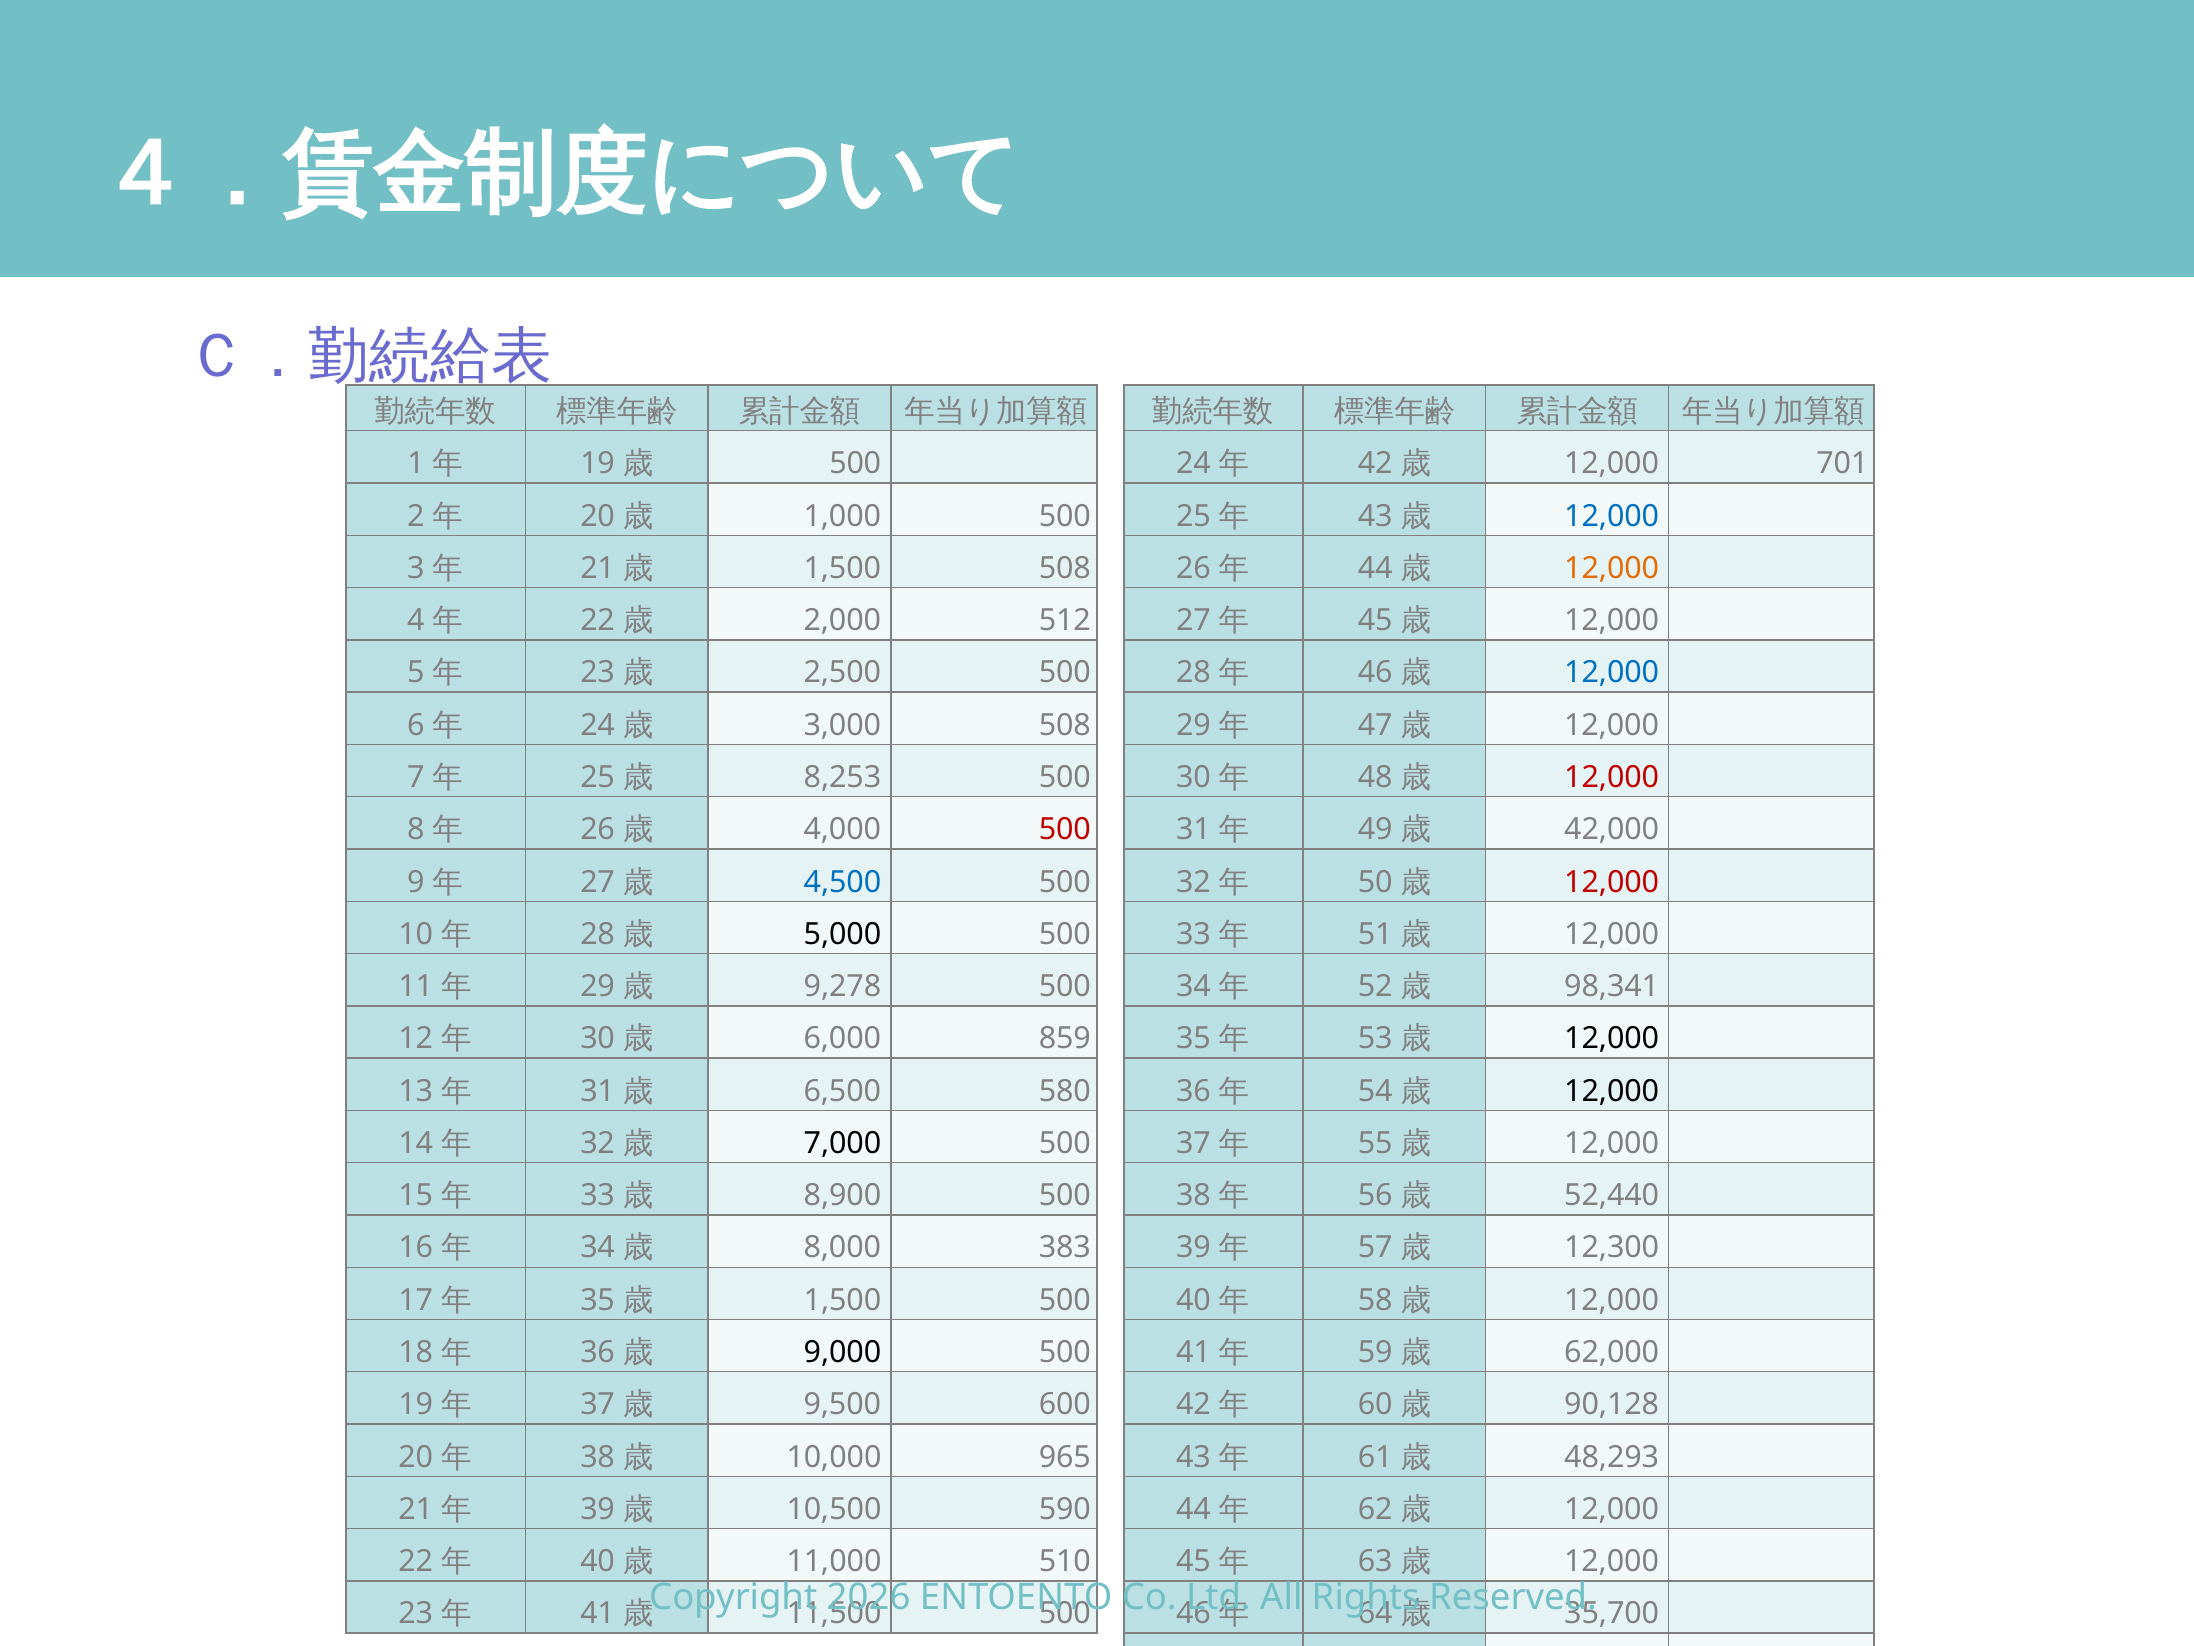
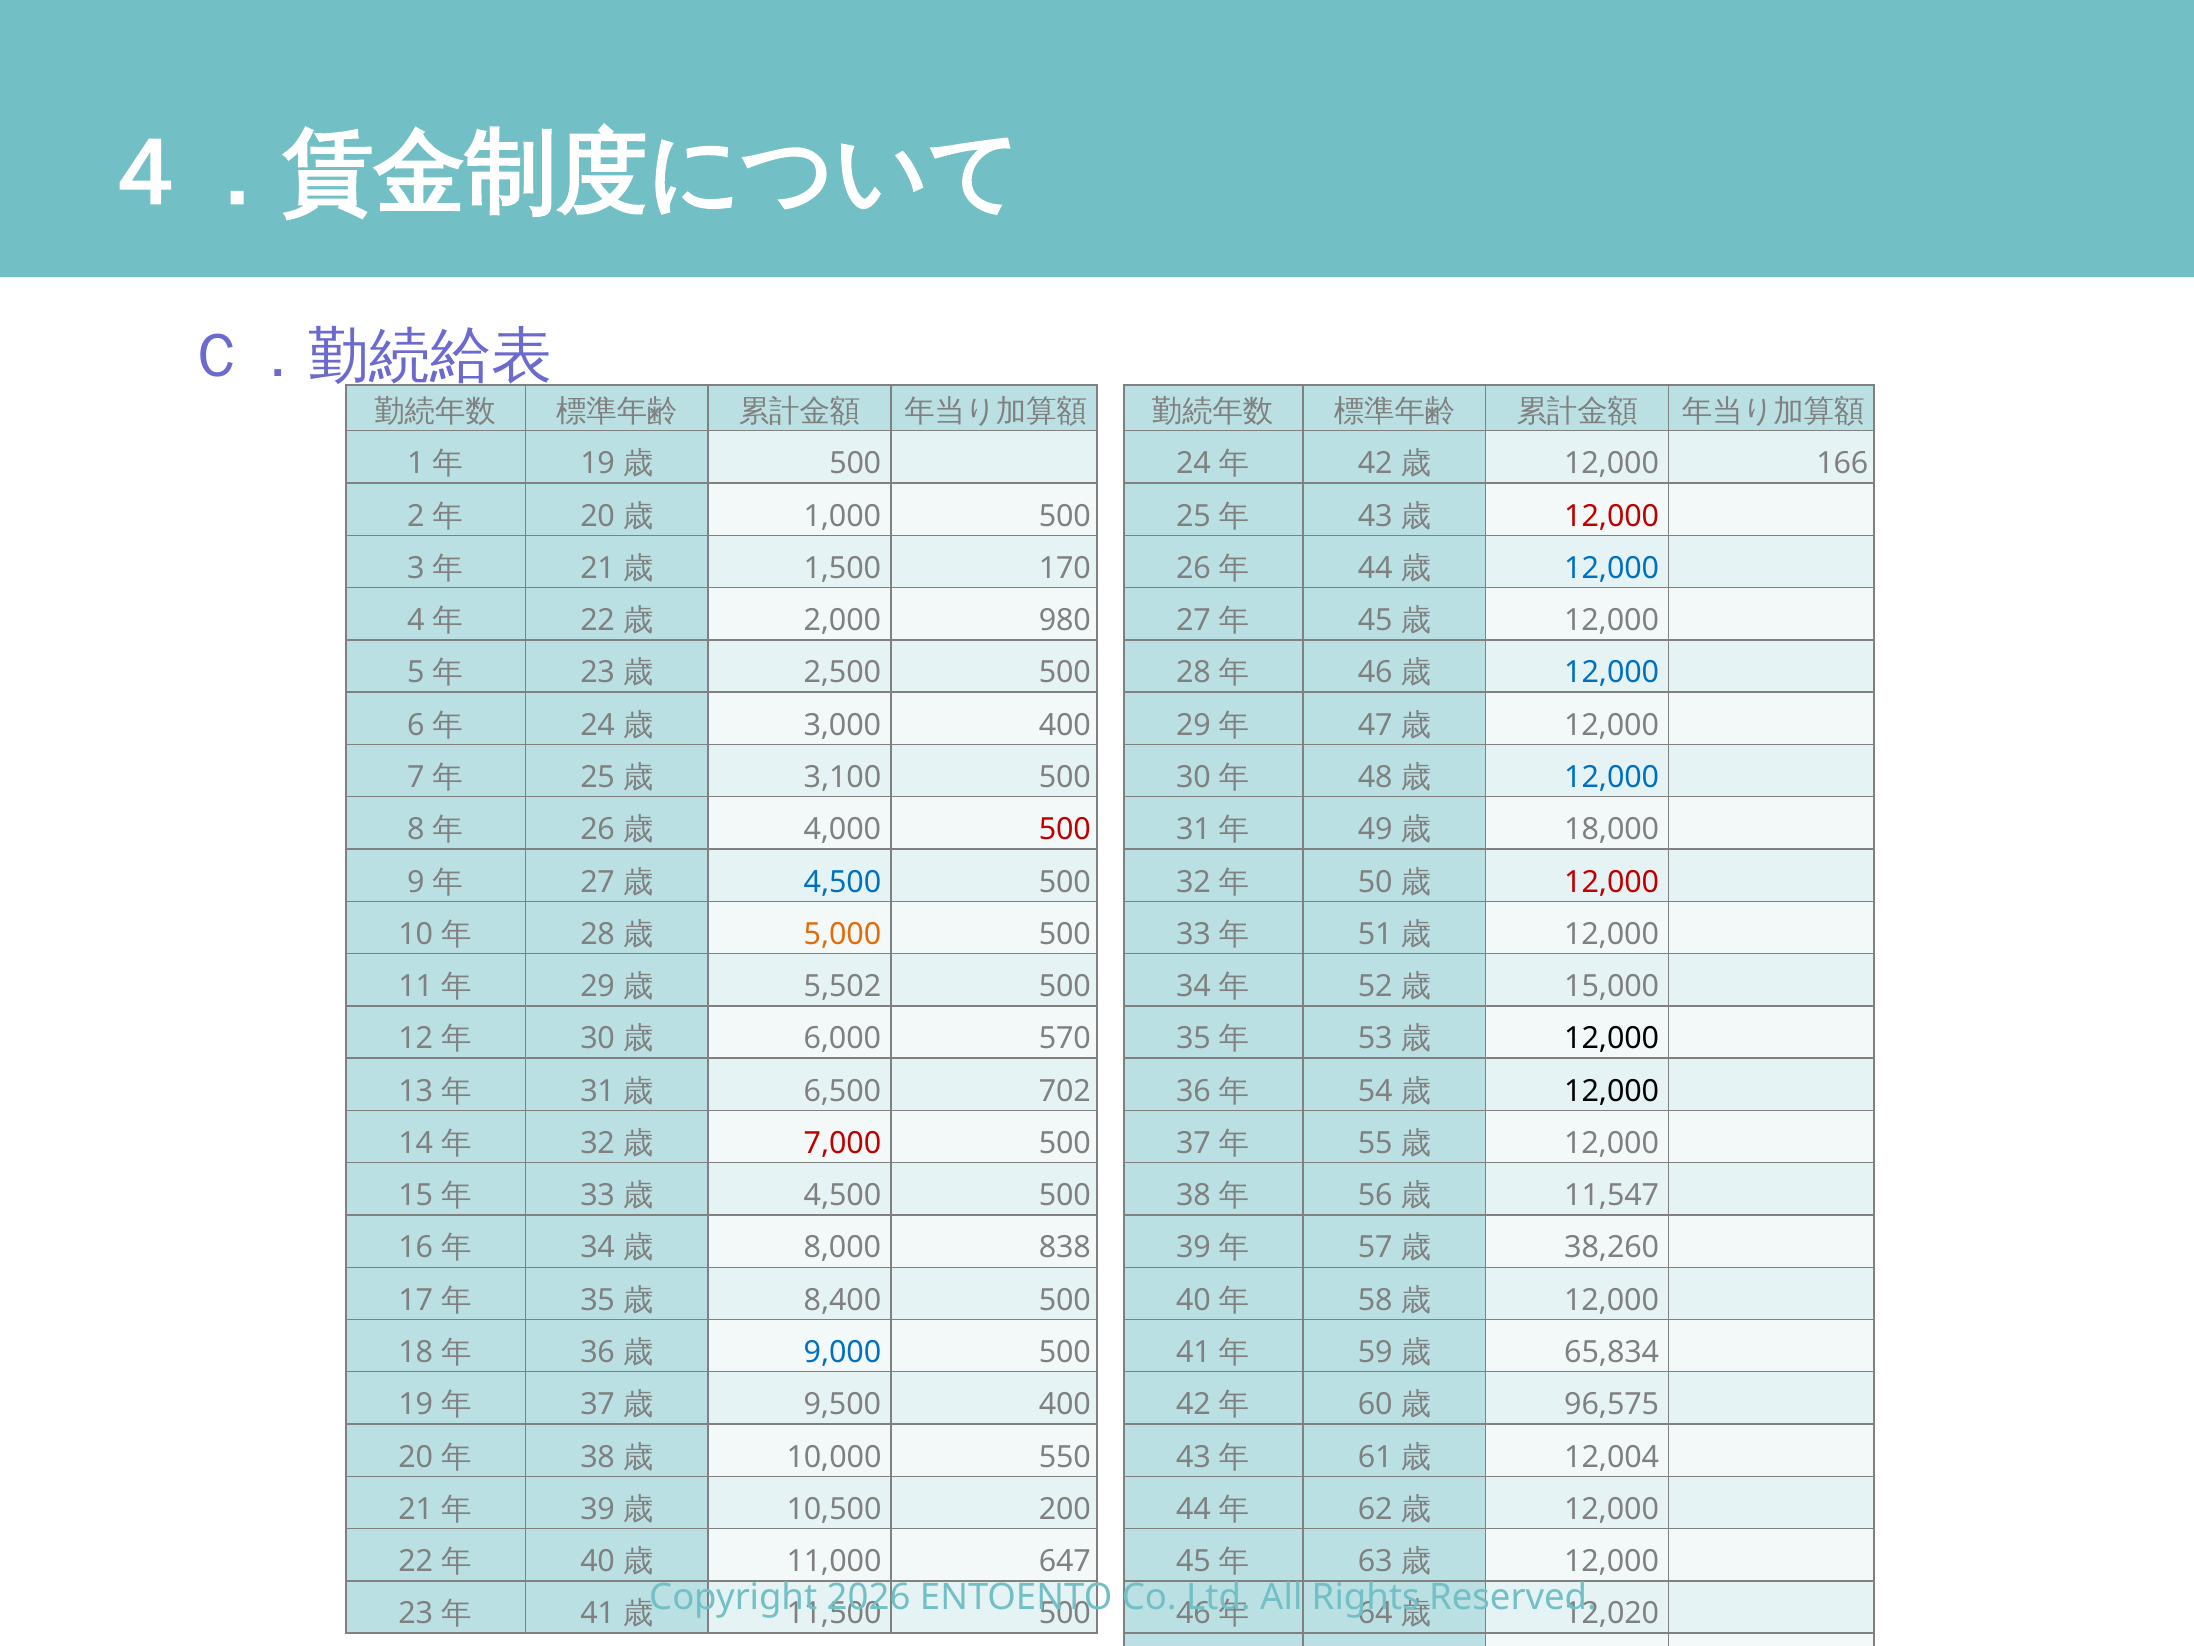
701: 701 -> 166 (1842, 464)
12,000 colour: blue -> red (1612, 516)
1,500 508: 508 -> 170 (1065, 568)
12,000 colour: orange -> blue (1612, 568)
512: 512 -> 980 (1065, 620)
3,000 508: 508 -> 400 (1065, 725)
8,253: 8,253 -> 3,100 (842, 777)
12,000 colour: red -> blue (1612, 777)
42,000: 42,000 -> 18,000 (1612, 829)
5,000 colour: black -> orange (842, 934)
9,278: 9,278 -> 5,502 (842, 986)
98,341: 98,341 -> 15,000 (1612, 986)
859: 859 -> 570 (1065, 1038)
580: 580 -> 702 (1065, 1091)
7,000 colour: black -> red (842, 1143)
8,900: 8,900 -> 4,500 (842, 1195)
52,440: 52,440 -> 11,547 (1612, 1195)
383: 383 -> 838 (1065, 1248)
12,300: 12,300 -> 38,260 (1612, 1248)
1,500: 1,500 -> 8,400 (842, 1300)
9,000 colour: black -> blue (842, 1352)
62,000: 62,000 -> 65,834 (1612, 1352)
9,500 600: 600 -> 400 (1065, 1404)
90,128: 90,128 -> 96,575 (1612, 1404)
965: 965 -> 550 (1065, 1457)
48,293: 48,293 -> 12,004 (1612, 1457)
590: 590 -> 200 (1065, 1509)
510: 510 -> 647 (1065, 1561)
35,700: 35,700 -> 12,020 (1612, 1613)
